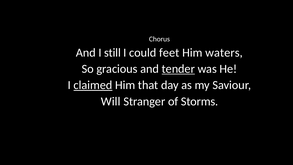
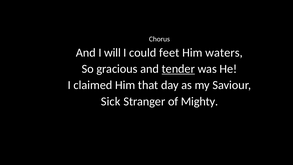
still: still -> will (112, 53)
claimed underline: present -> none (93, 85)
Will: Will -> Sick (111, 101)
Storms: Storms -> Mighty (200, 101)
